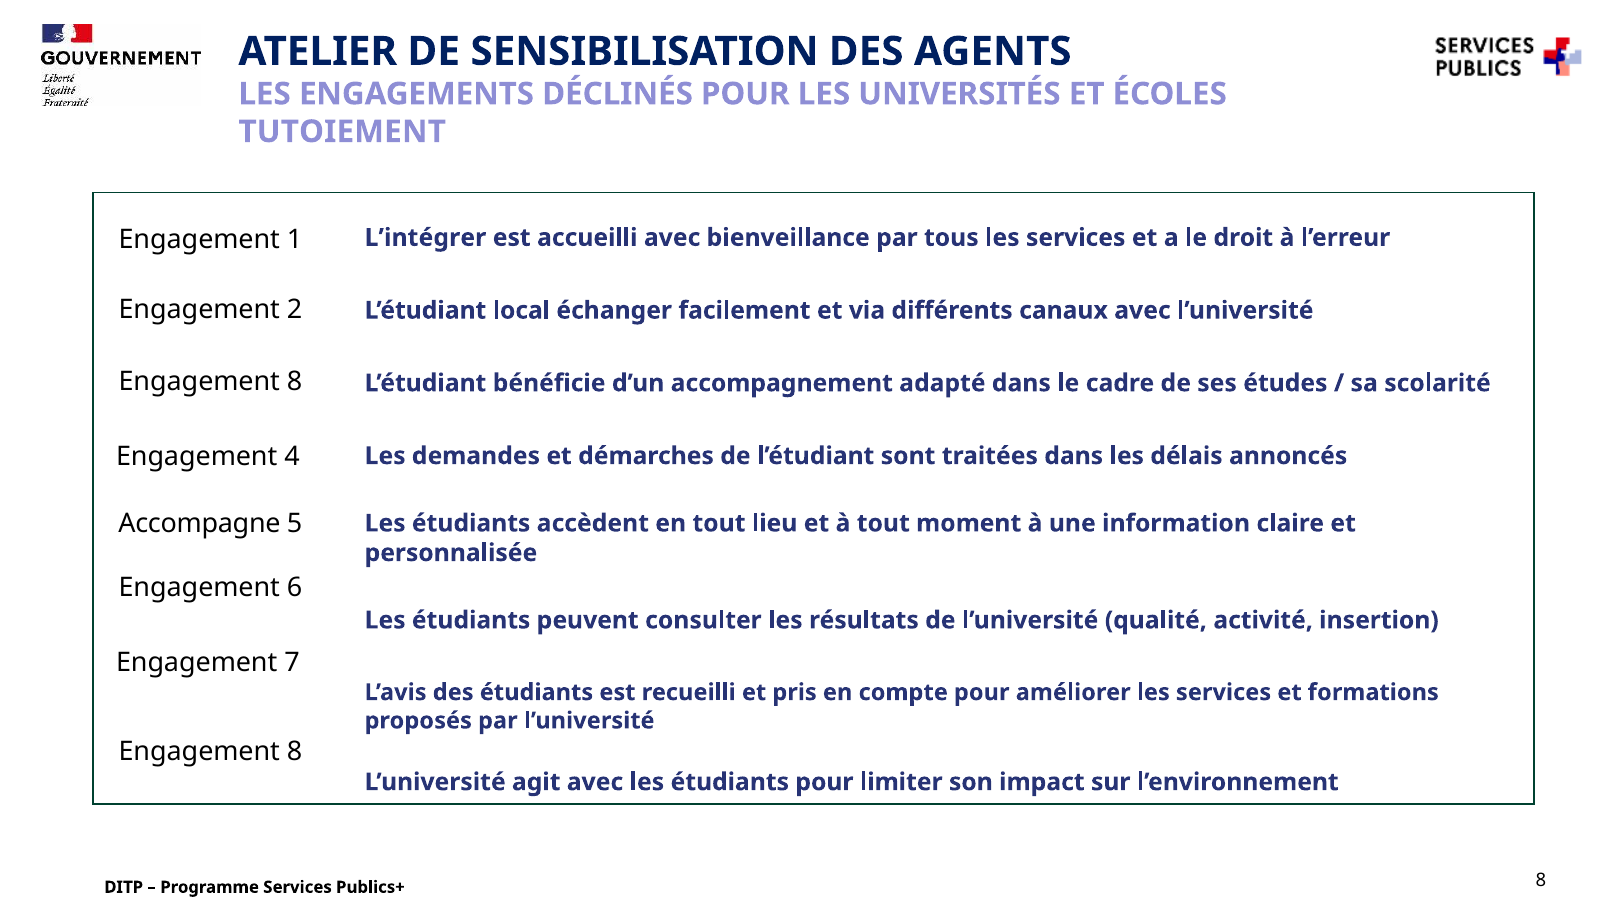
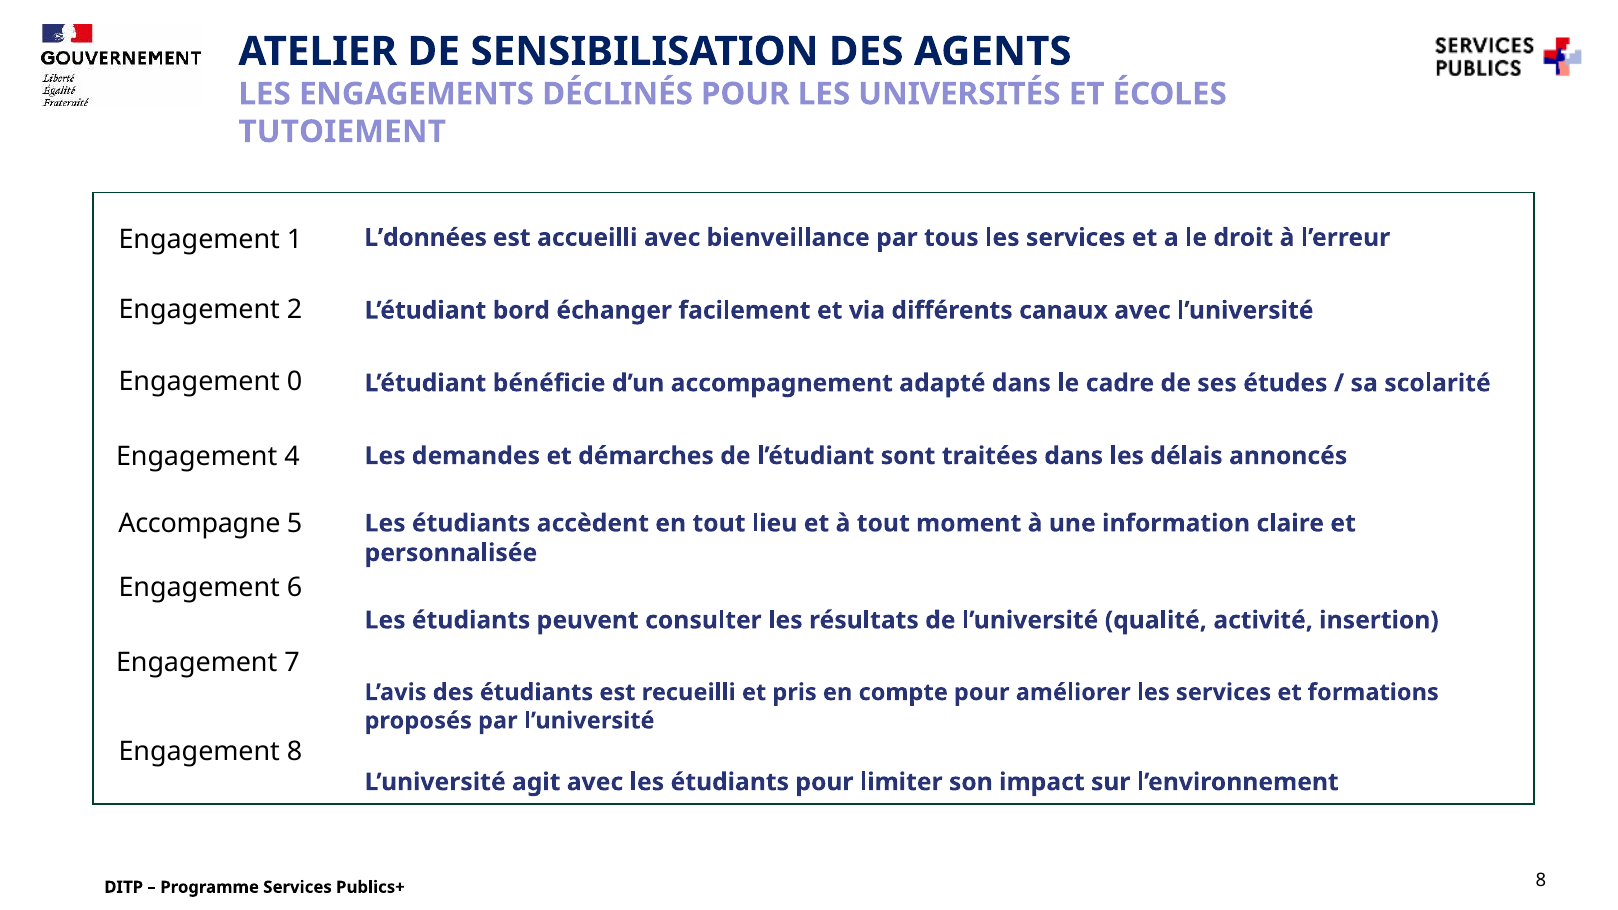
L’intégrer: L’intégrer -> L’données (426, 238)
local: local -> bord (521, 310)
8: 8 -> 0 (295, 382)
